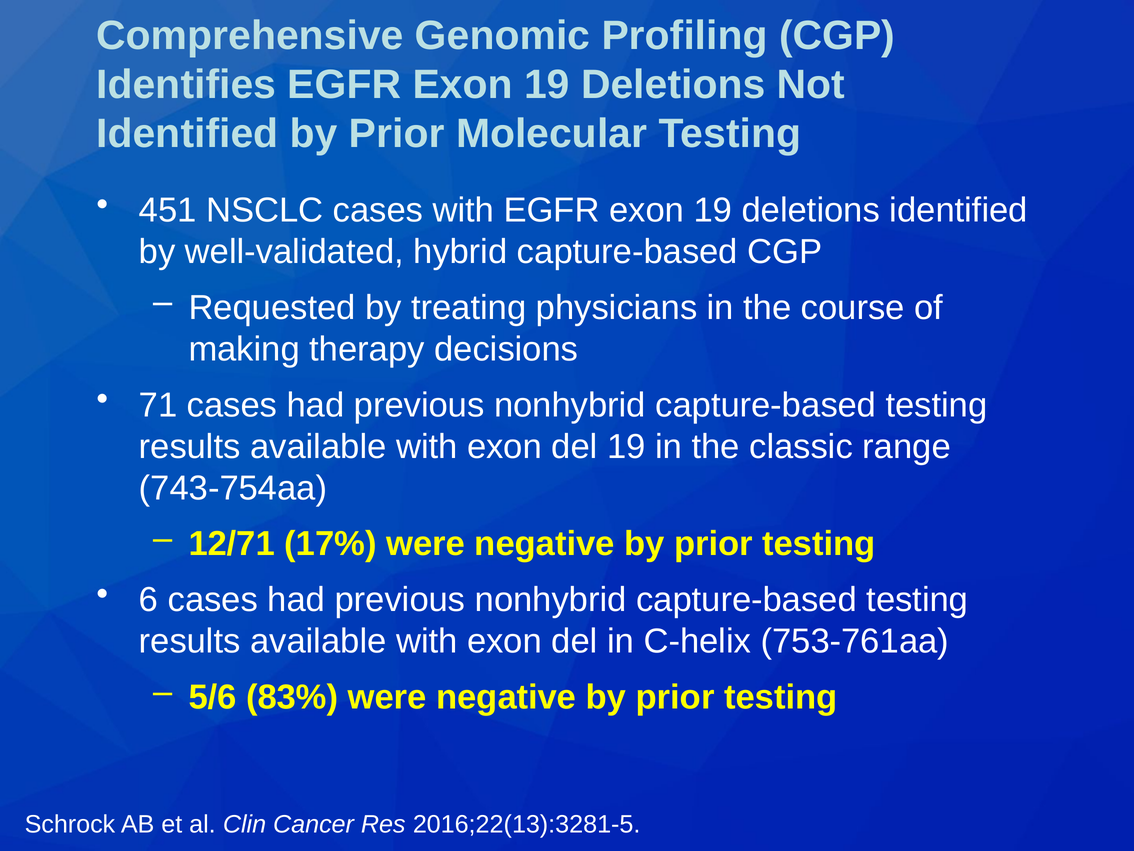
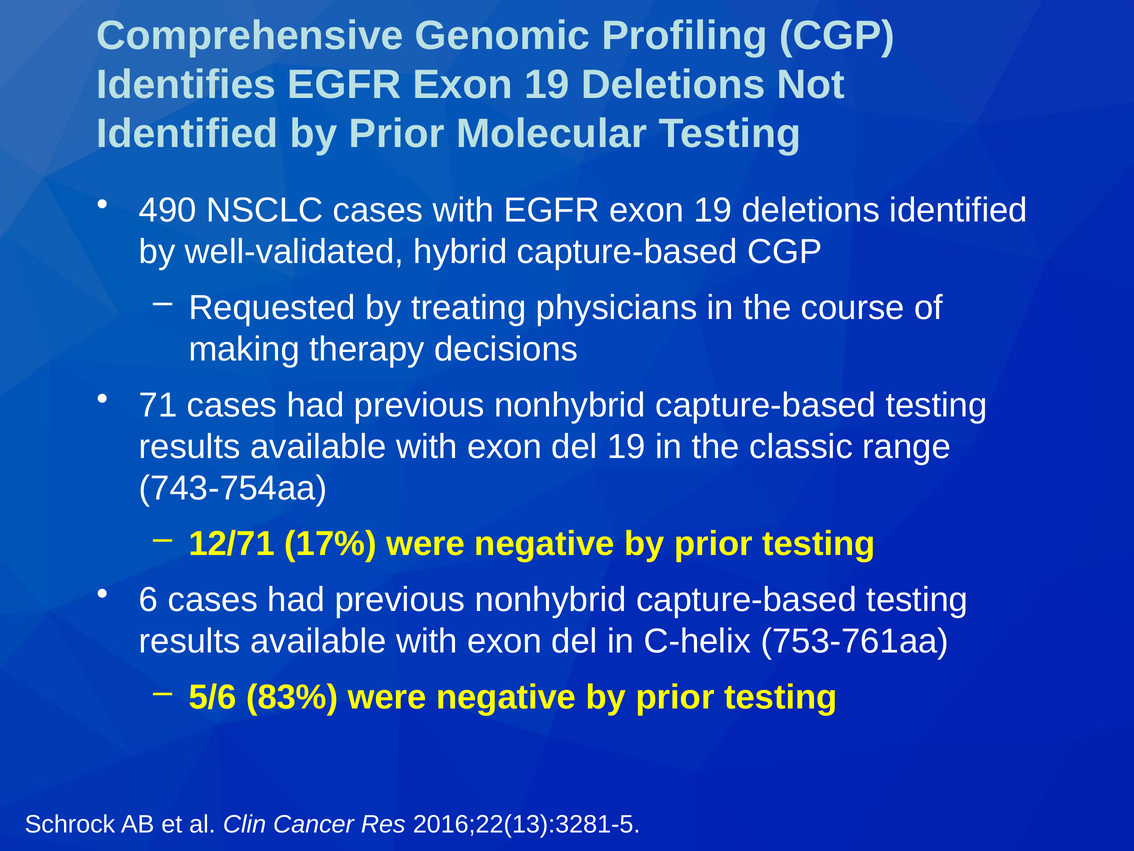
451: 451 -> 490 (168, 210)
